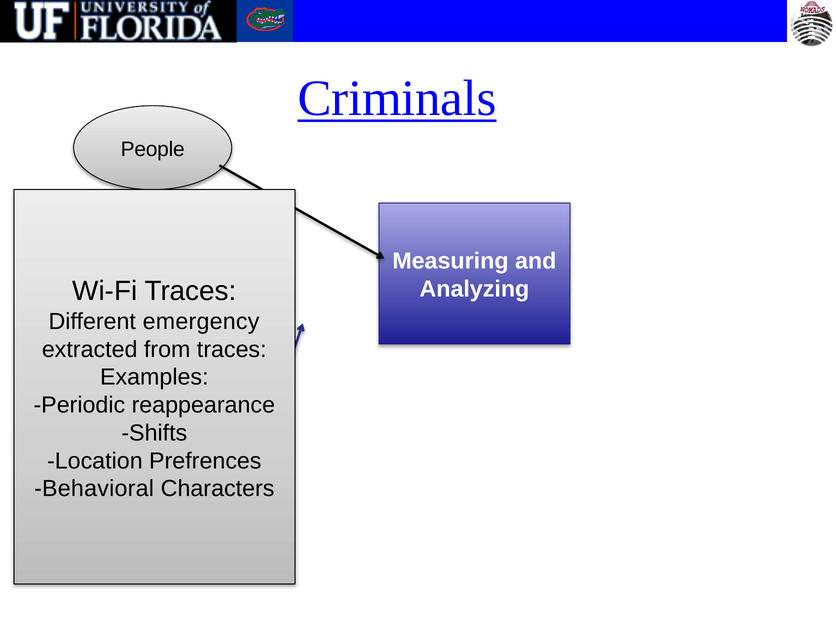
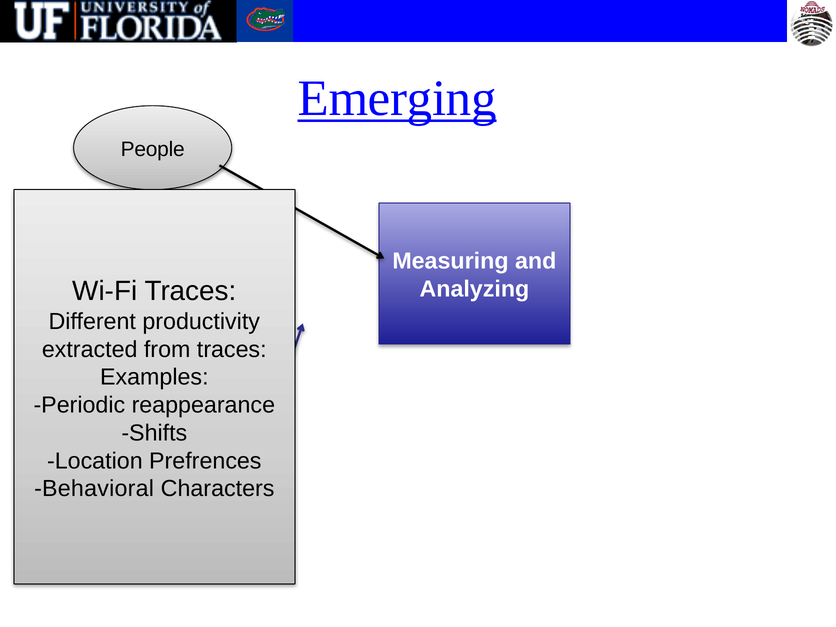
Criminals: Criminals -> Emerging (397, 98)
emergency: emergency -> productivity (201, 322)
